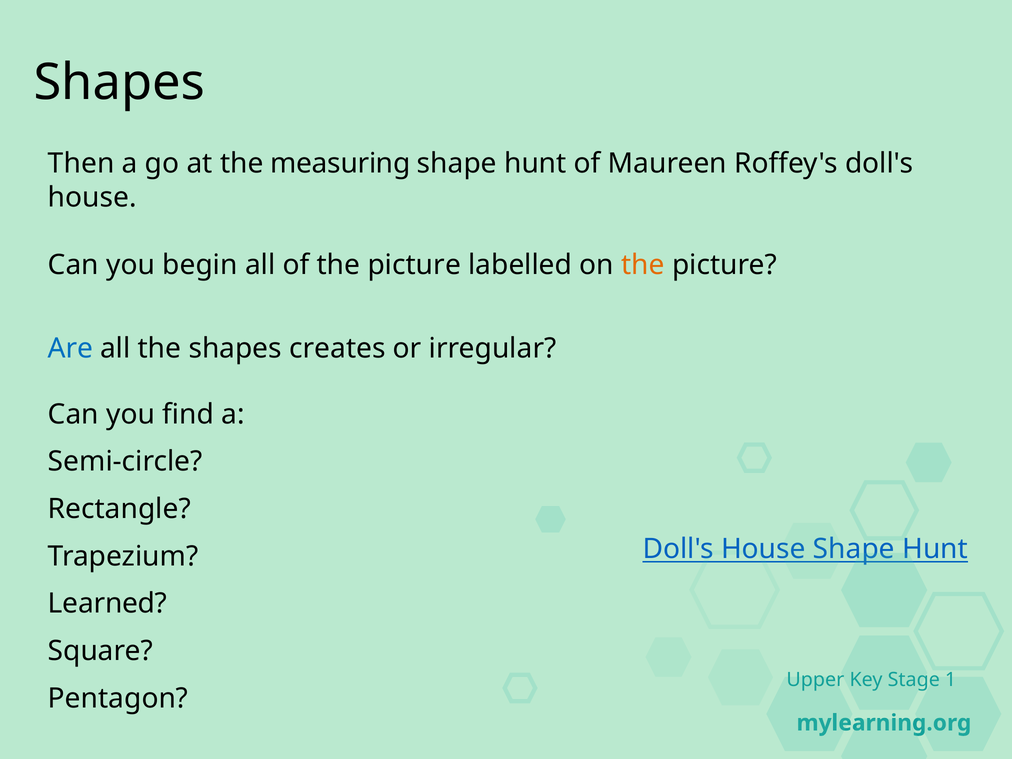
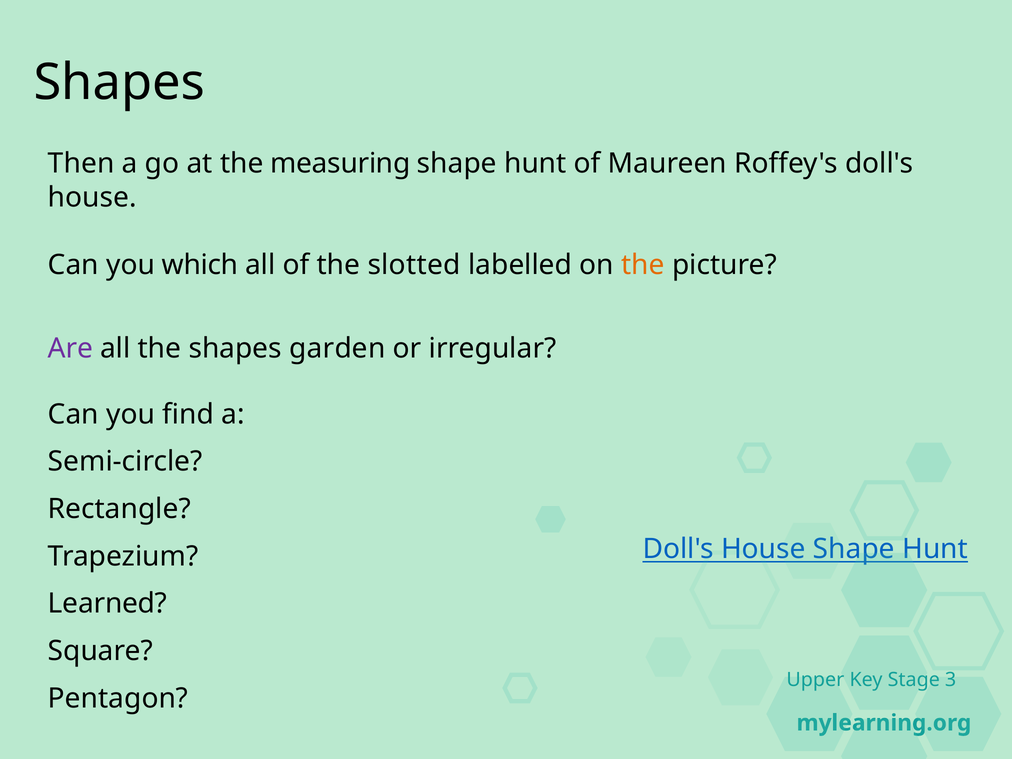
begin: begin -> which (200, 265)
of the picture: picture -> slotted (414, 265)
Are colour: blue -> purple (70, 348)
creates: creates -> garden (337, 348)
1: 1 -> 3 (951, 680)
